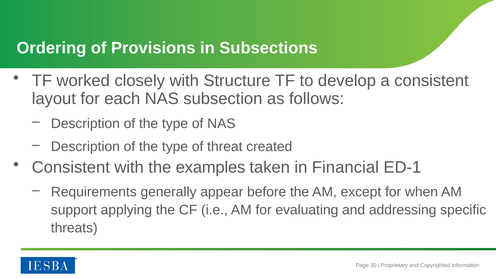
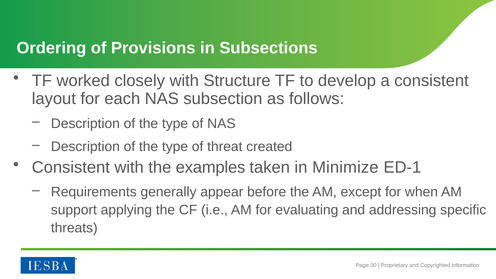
Financial: Financial -> Minimize (345, 167)
